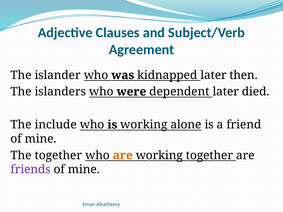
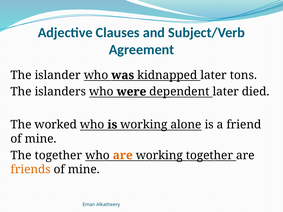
then: then -> tons (243, 75)
include: include -> worked (56, 125)
friends colour: purple -> orange (31, 170)
